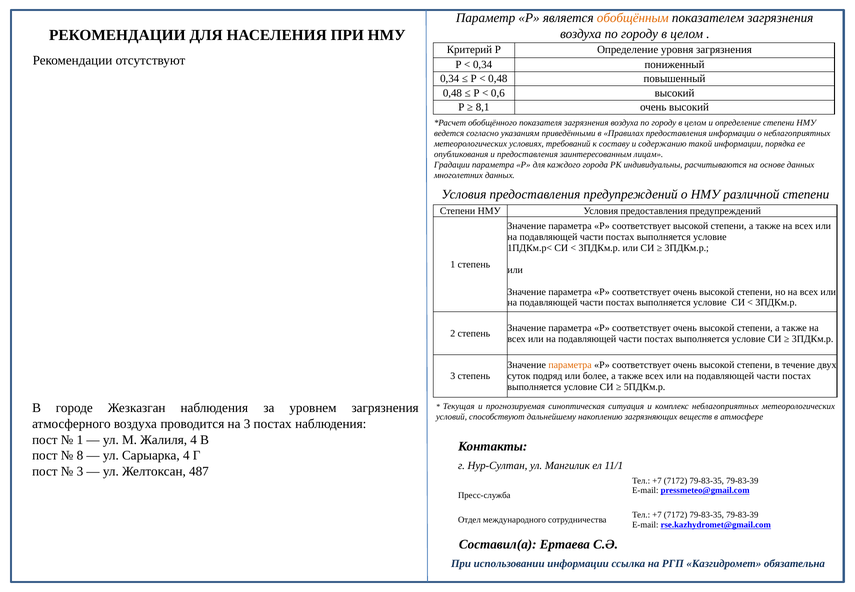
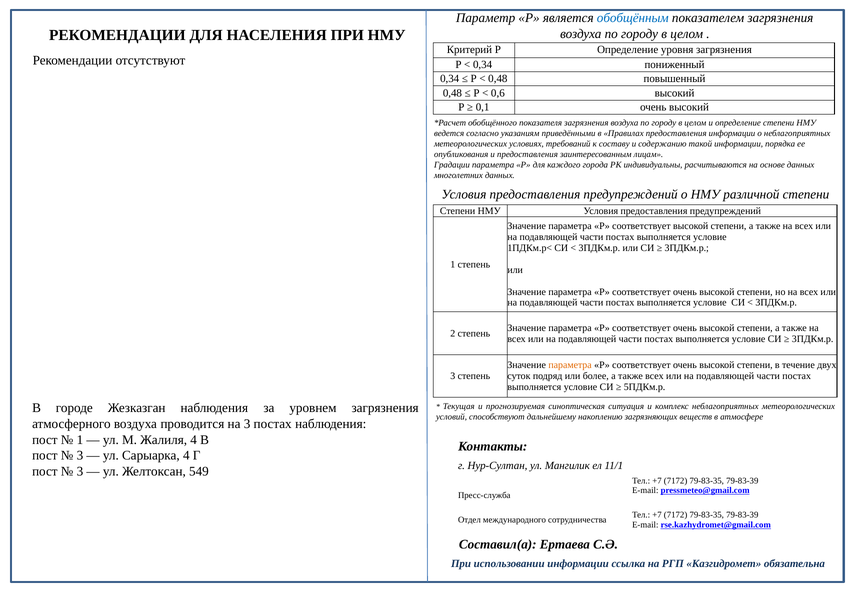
обобщённым colour: orange -> blue (633, 18)
8,1: 8,1 -> 0,1 (483, 107)
8: 8 -> 3 (80, 455)
487: 487 -> 549 (199, 471)
